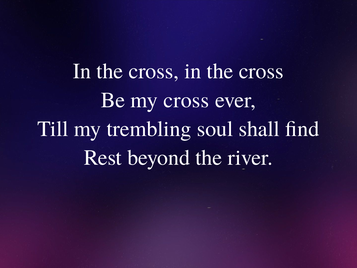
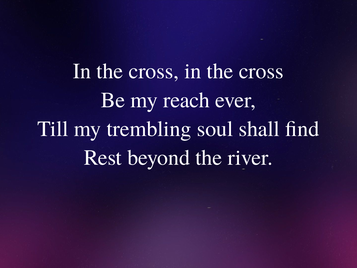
my cross: cross -> reach (186, 100)
